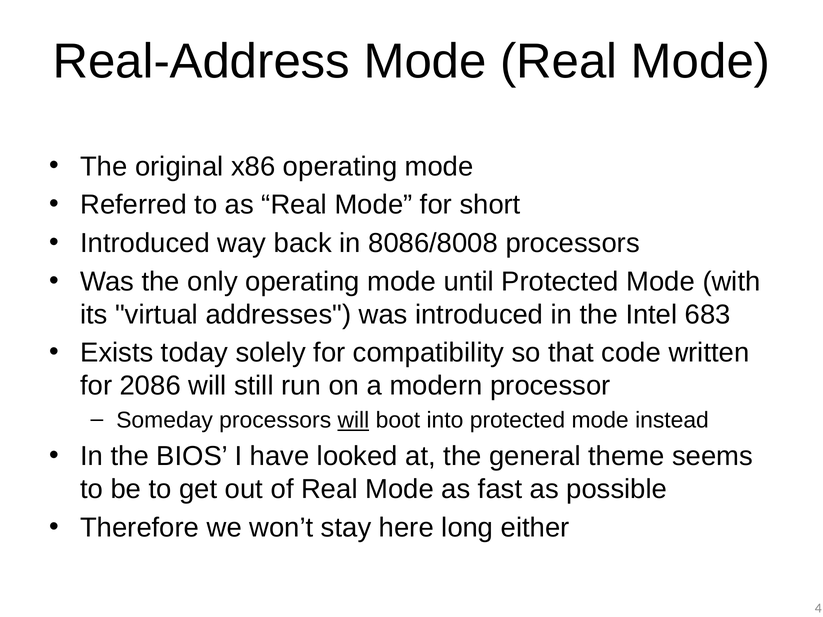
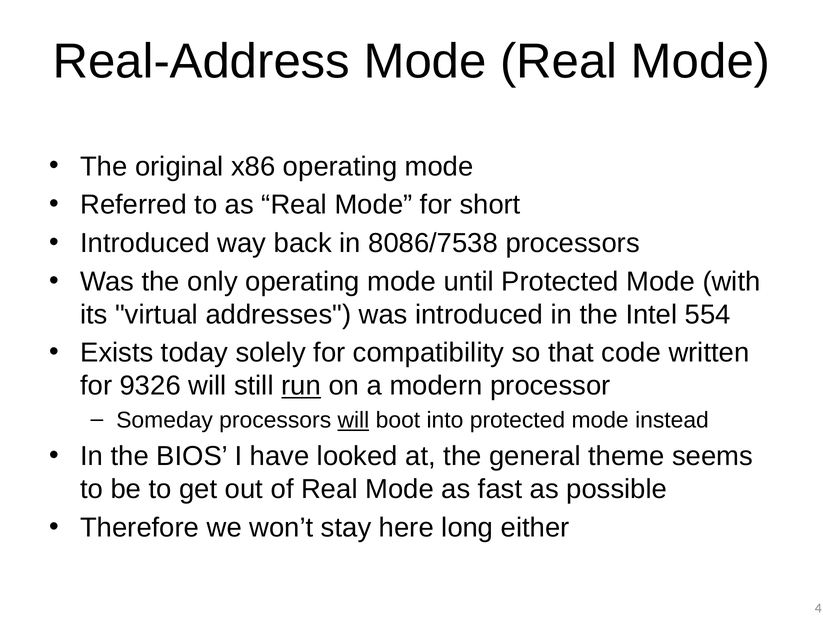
8086/8008: 8086/8008 -> 8086/7538 (433, 243)
683: 683 -> 554 (708, 315)
2086: 2086 -> 9326 (150, 386)
run underline: none -> present (301, 386)
